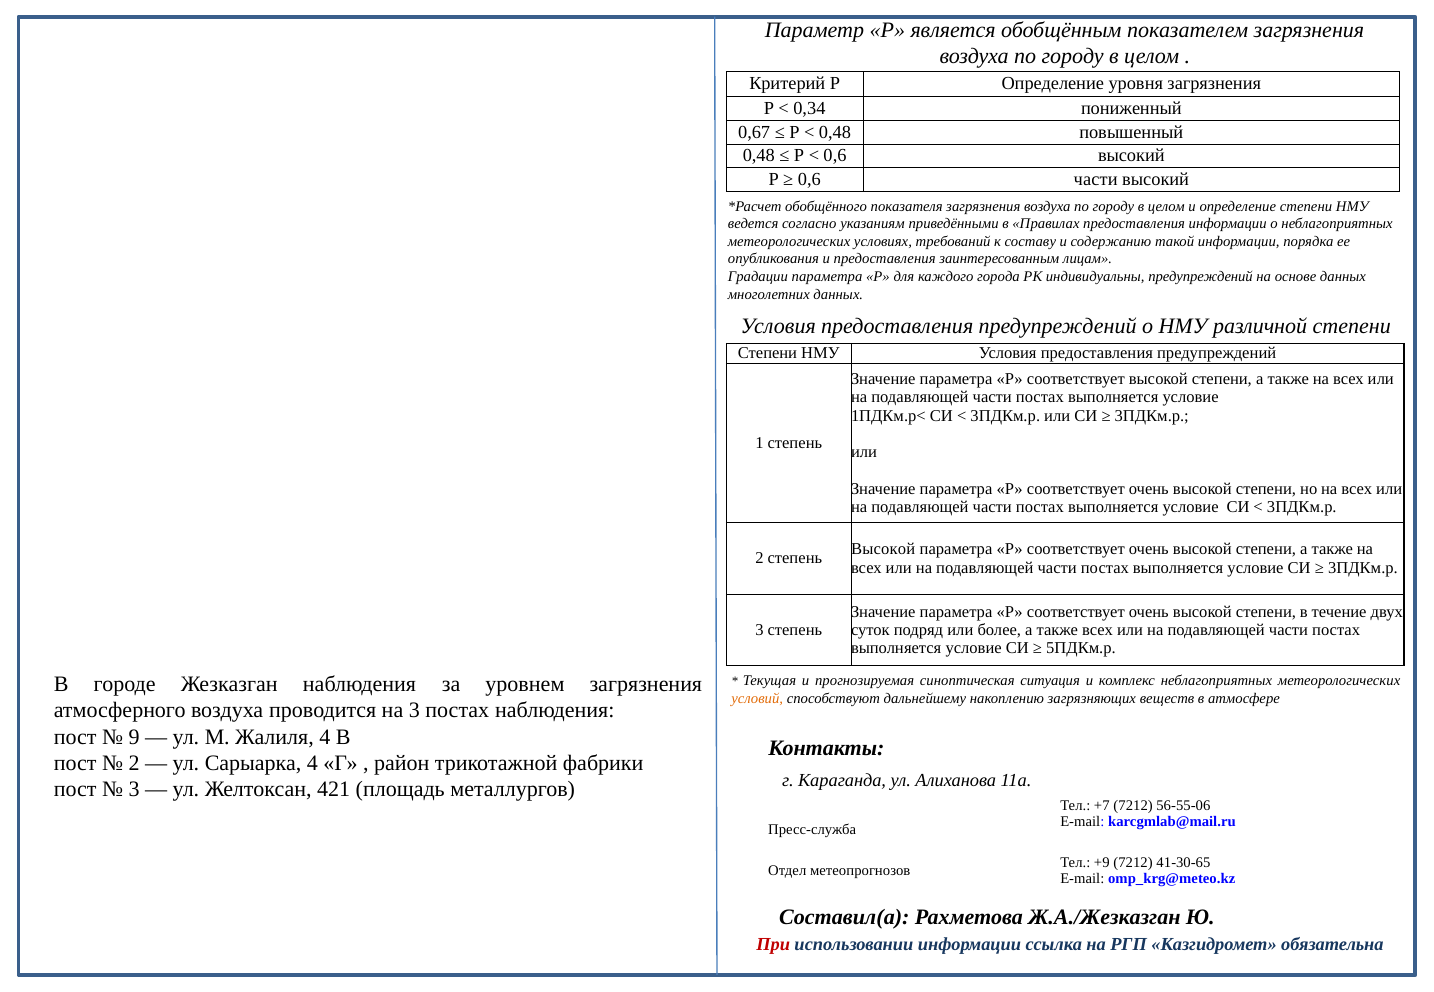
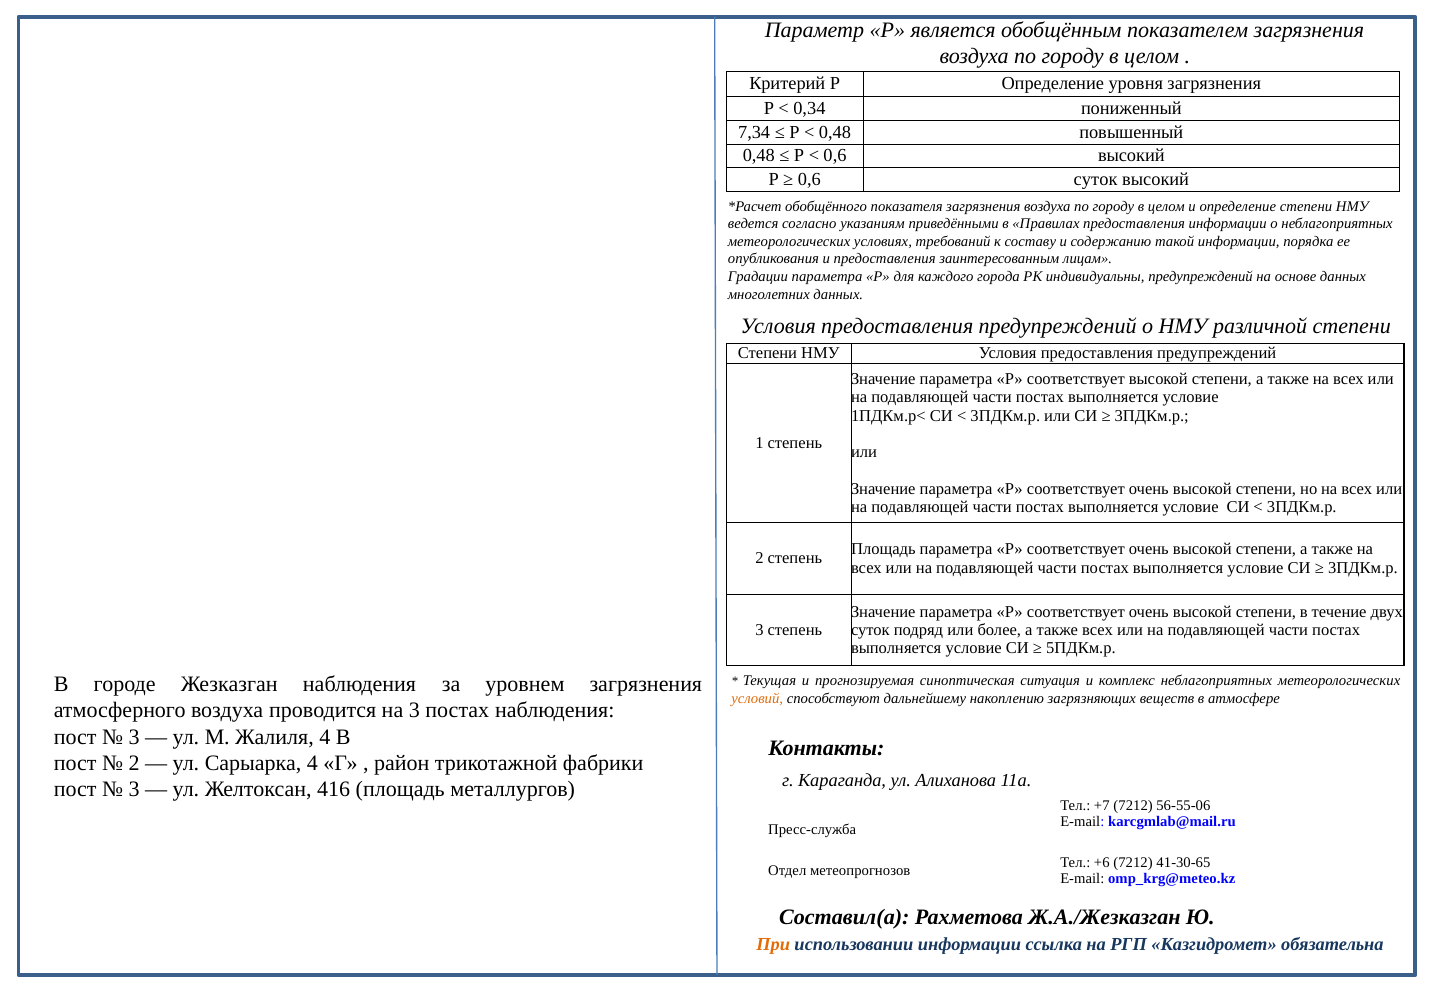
0,67: 0,67 -> 7,34 (754, 132)
0,6 части: части -> суток (1096, 179)
Высокой: Высокой -> Площадь (883, 550)
9: 9 -> 3 (134, 737)
421: 421 -> 416 (334, 790)
+9: +9 -> +6 (1102, 863)
При colour: red -> orange (773, 945)
